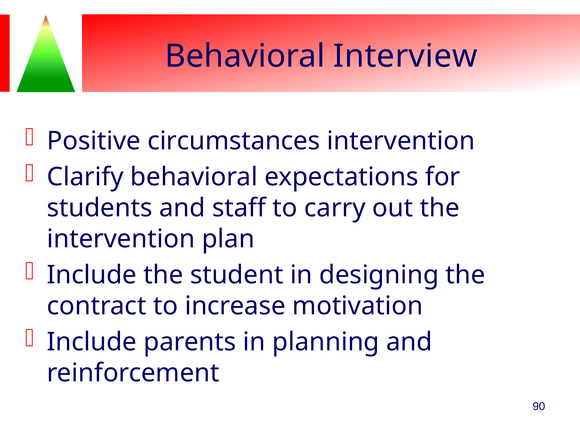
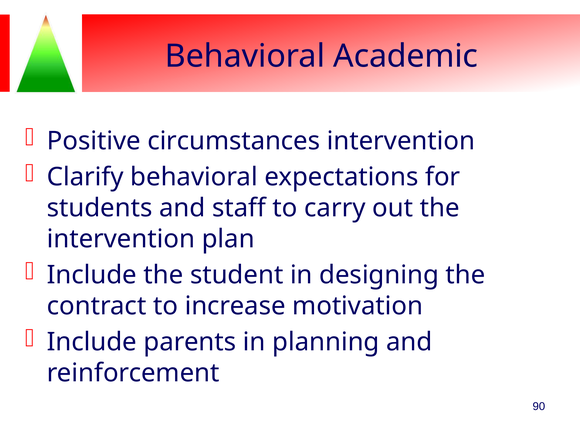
Interview: Interview -> Academic (406, 56)
